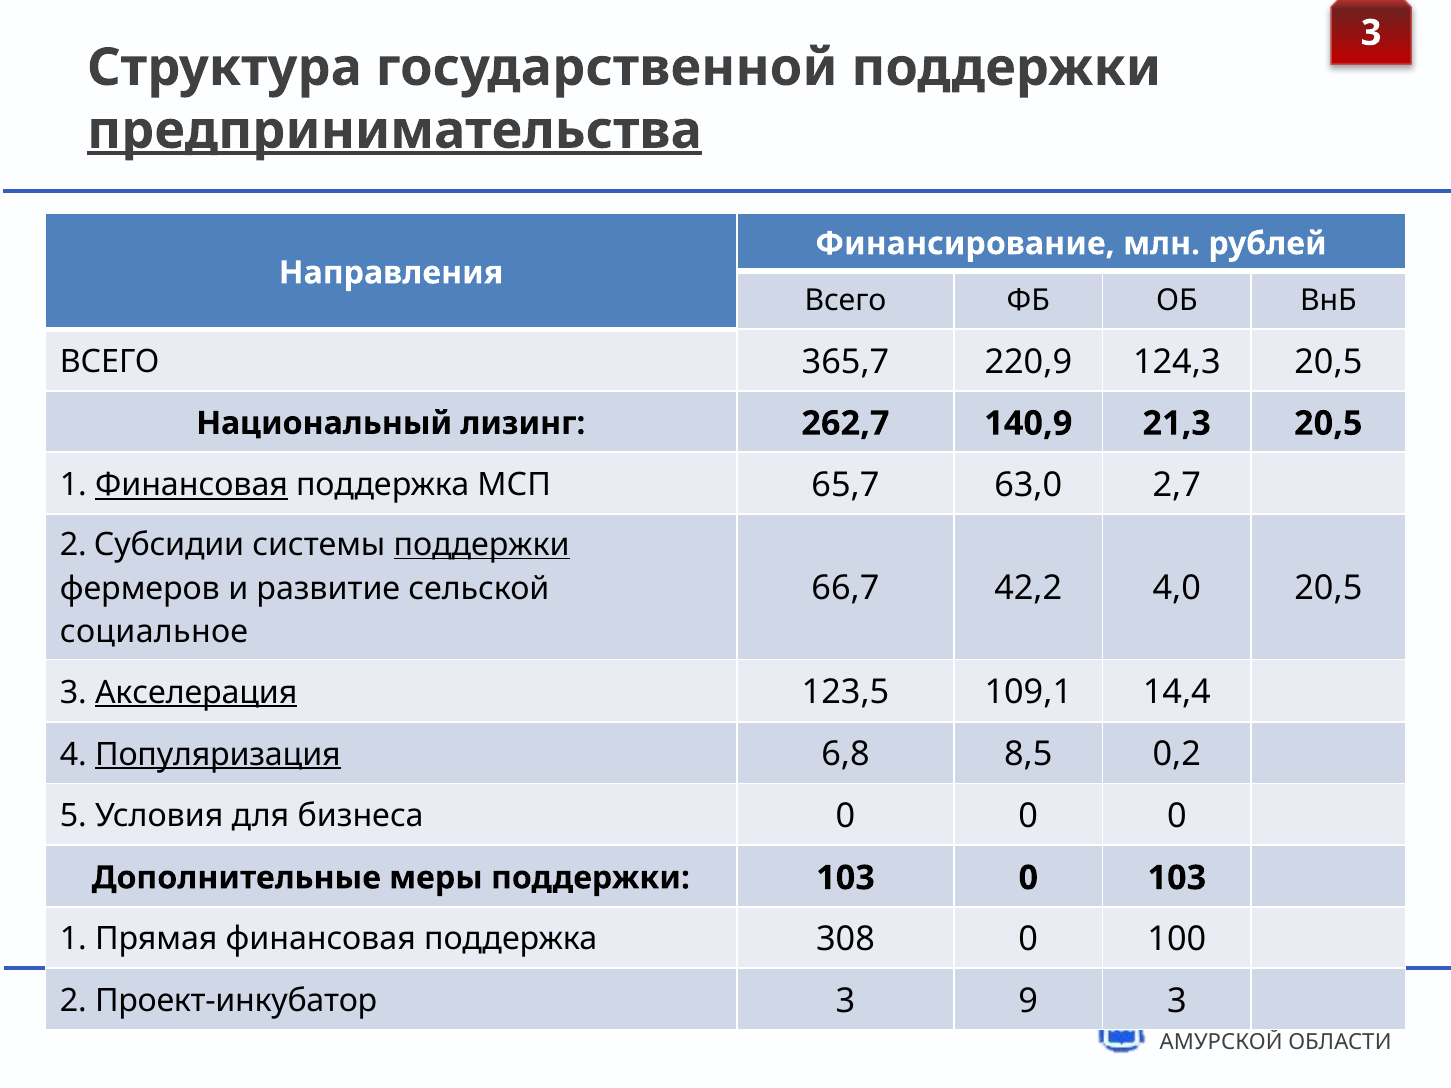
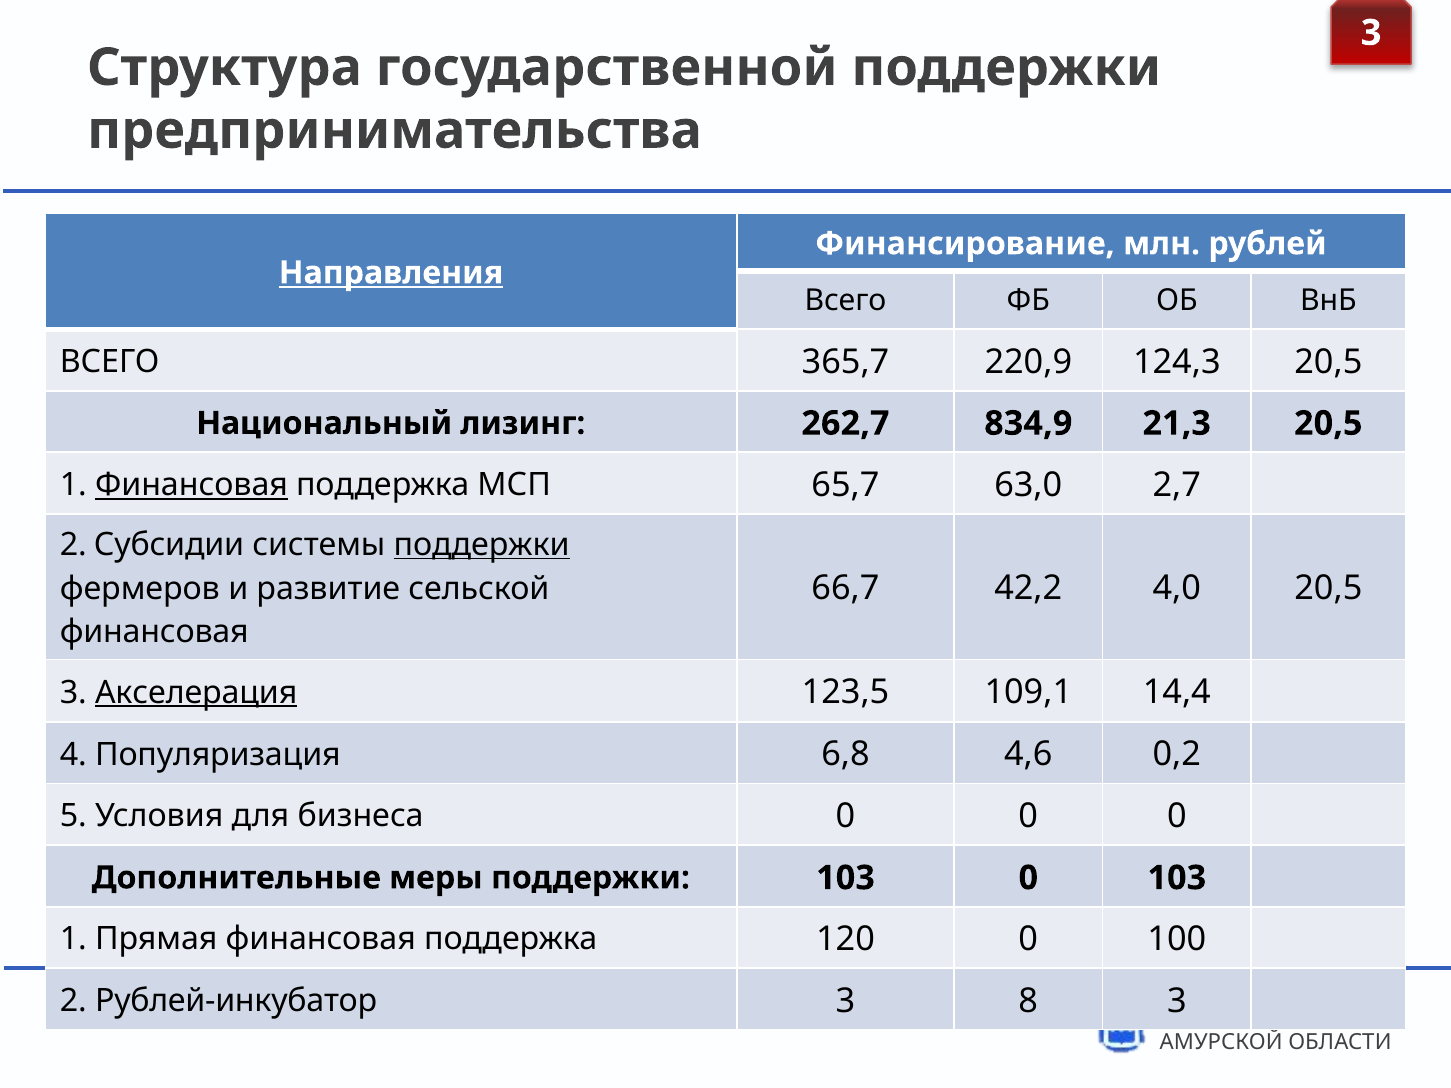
предпринимательства underline: present -> none (394, 131)
Направления underline: none -> present (391, 273)
140,9: 140,9 -> 834,9 (1028, 424)
социальное: социальное -> финансовая (154, 632)
Популяризация underline: present -> none (218, 755)
8,5: 8,5 -> 4,6 (1028, 755)
308: 308 -> 120 (846, 940)
Проект-инкубатор: Проект-инкубатор -> Рублей-инкубатор (236, 1001)
9: 9 -> 8 (1028, 1001)
